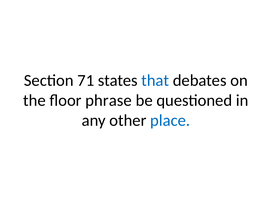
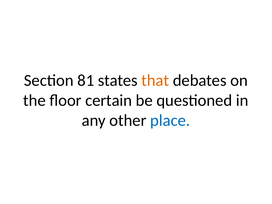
71: 71 -> 81 (86, 81)
that colour: blue -> orange (155, 81)
phrase: phrase -> certain (109, 100)
